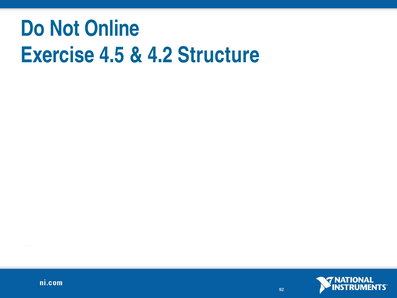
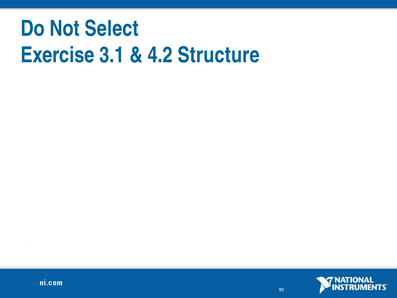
Online: Online -> Select (112, 29)
4.5: 4.5 -> 3.1 (112, 55)
